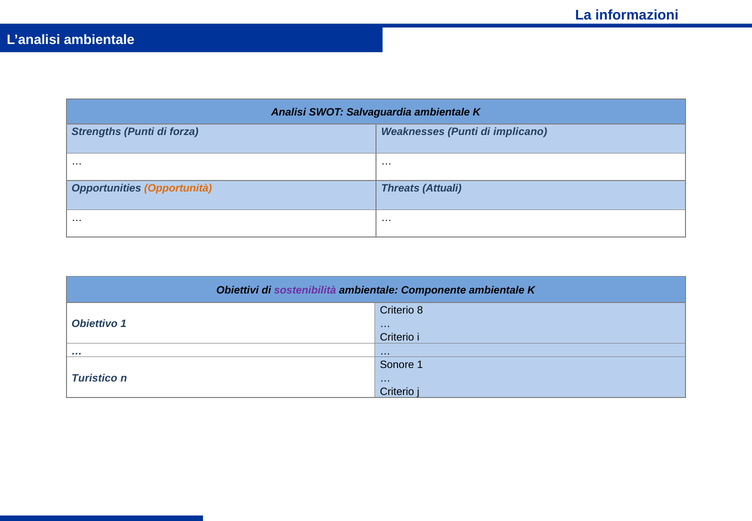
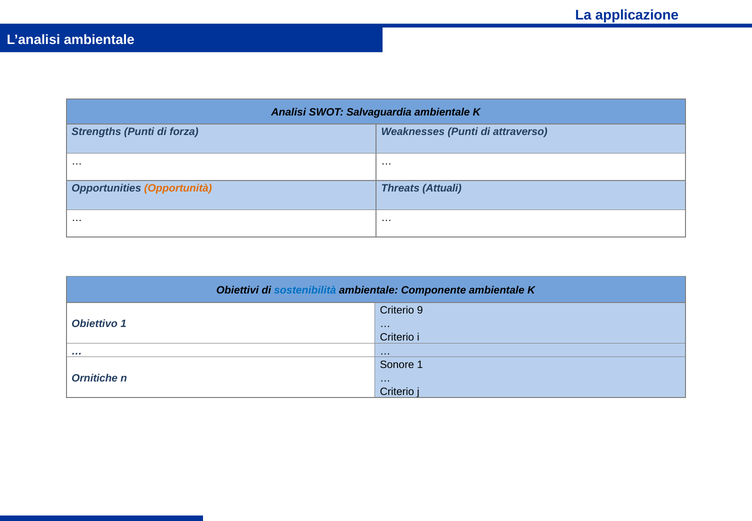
informazioni: informazioni -> applicazione (637, 15)
implicano: implicano -> attraverso (520, 132)
sostenibilità colour: purple -> blue (305, 290)
8: 8 -> 9 (420, 310)
Turistico: Turistico -> Ornitiche (95, 378)
